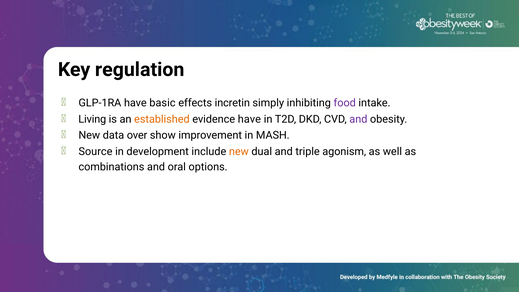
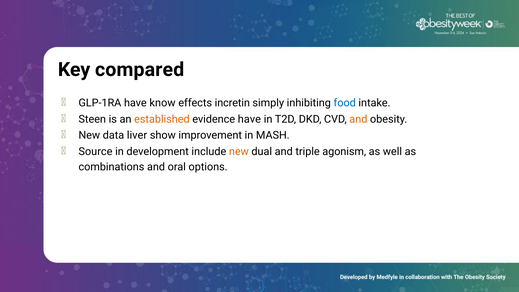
regulation: regulation -> compared (140, 70)
basic: basic -> know (162, 103)
food colour: purple -> blue (345, 103)
Living: Living -> Steen (92, 119)
and colour: purple -> orange (358, 119)
over: over -> liver (137, 135)
